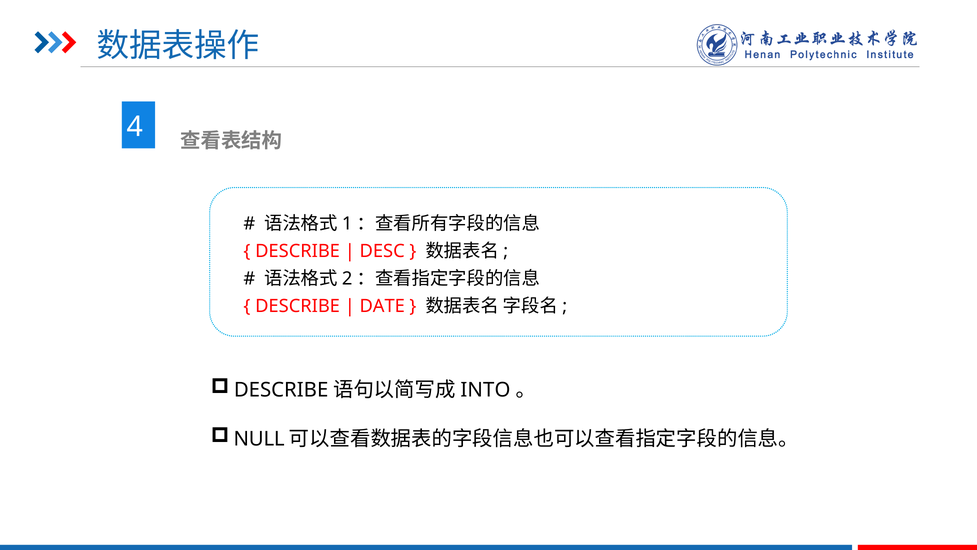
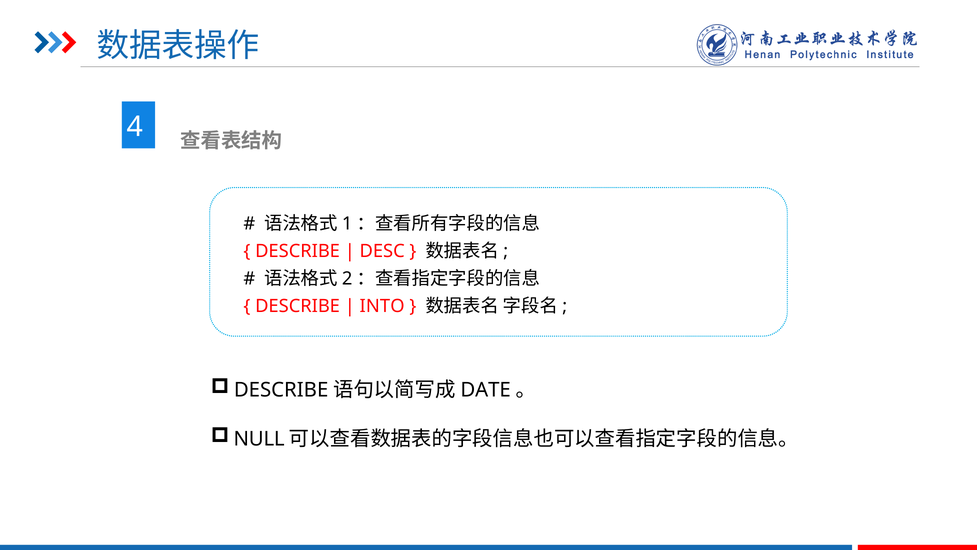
DATE: DATE -> INTO (382, 306)
INTO: INTO -> DATE (486, 390)
